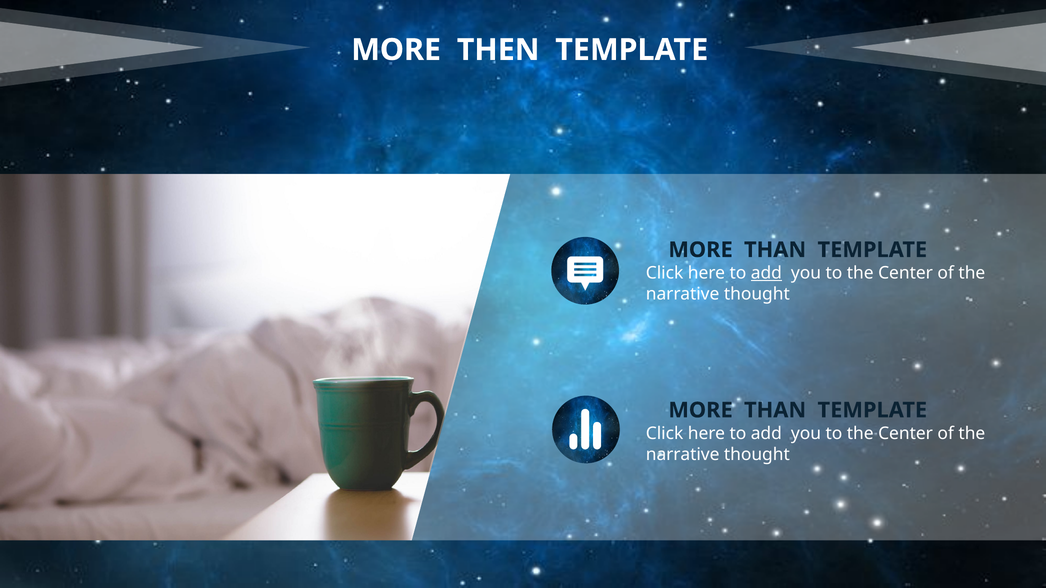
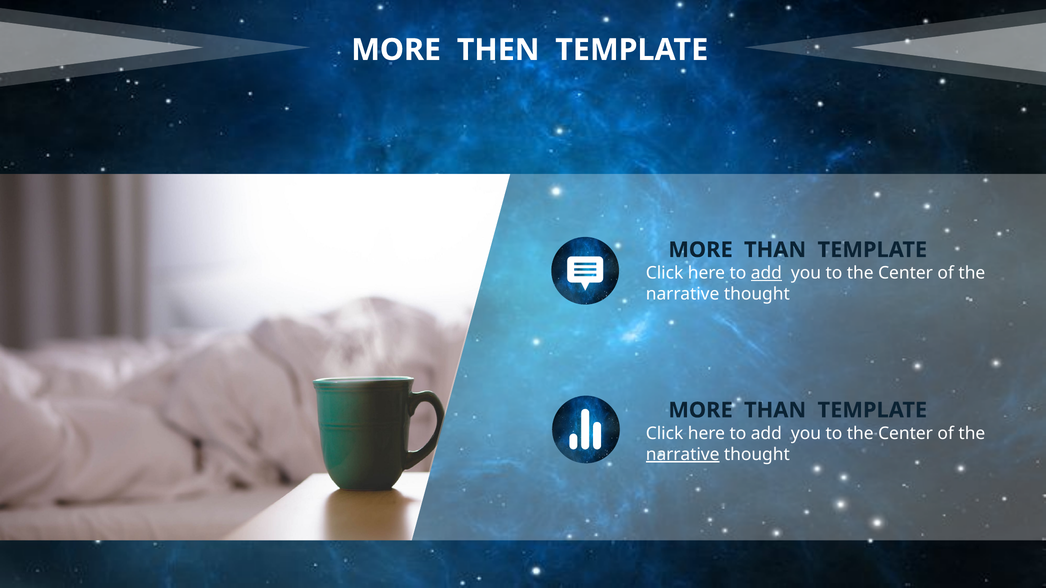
narrative underline: none -> present (683, 455)
